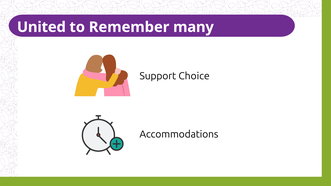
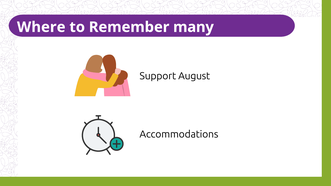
United: United -> Where (41, 27)
Choice: Choice -> August (194, 76)
